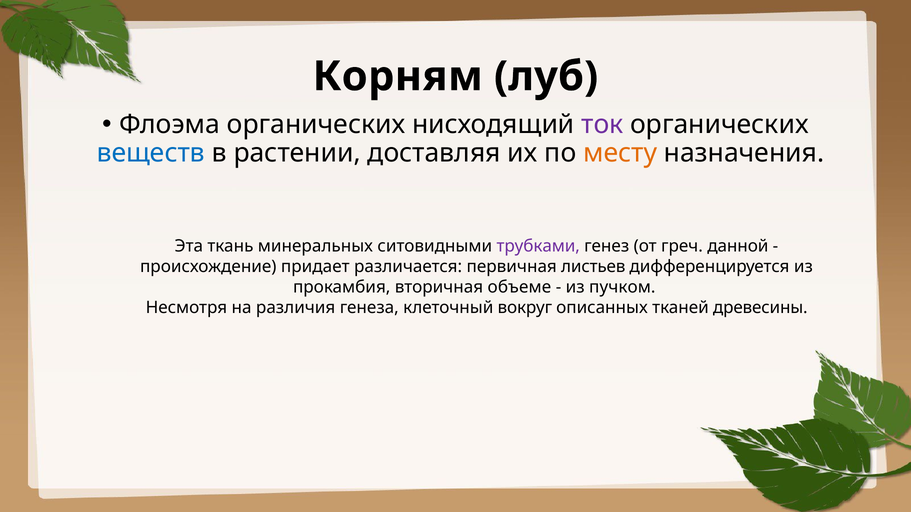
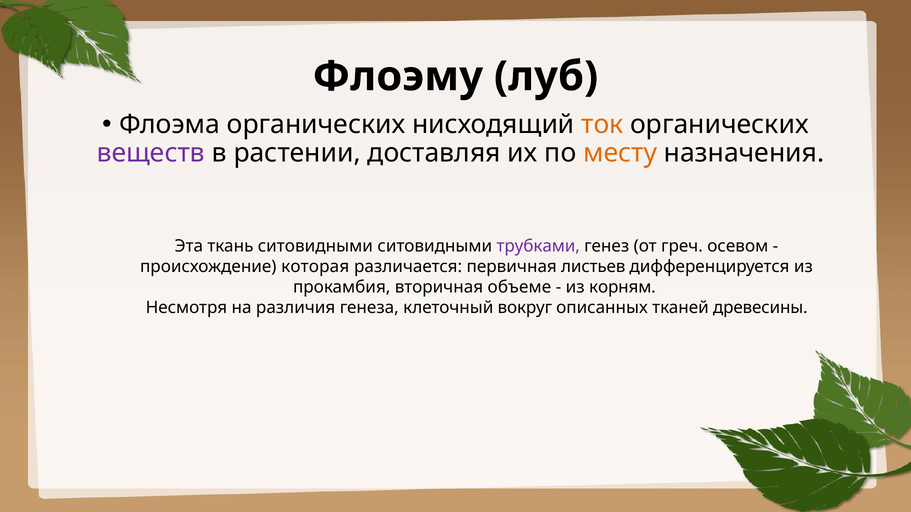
Корням: Корням -> Флоэму (398, 77)
ток colour: purple -> orange (602, 124)
веществ colour: blue -> purple (151, 153)
ткань минеральных: минеральных -> ситовидными (315, 246)
данной: данной -> осевом (738, 246)
придает: придает -> которая (315, 267)
пучком: пучком -> корням (622, 287)
